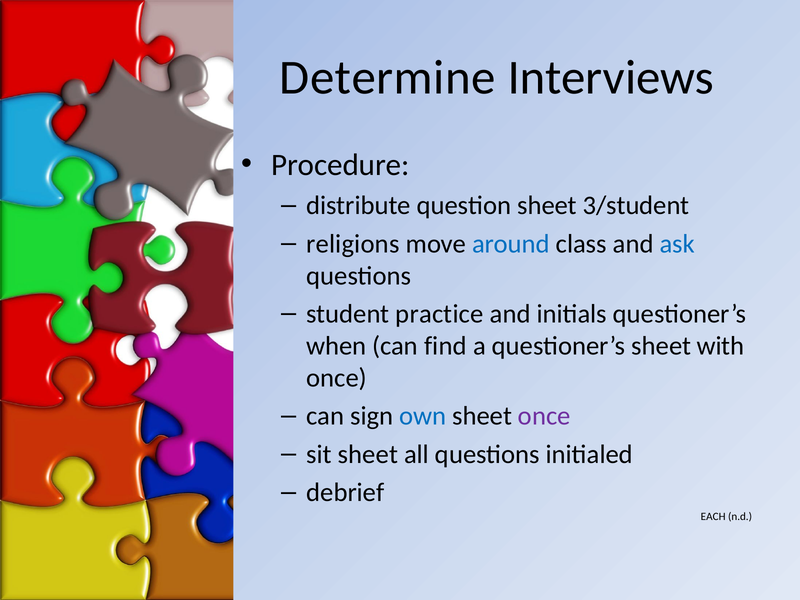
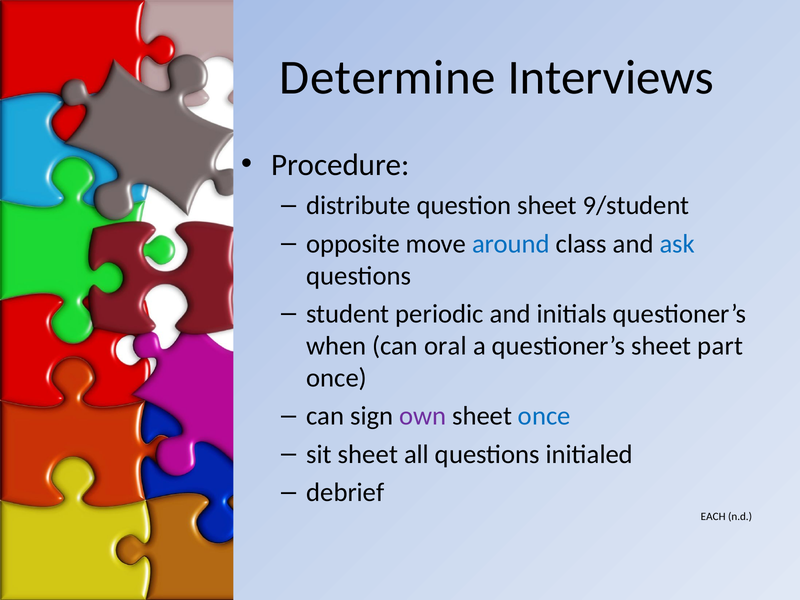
3/student: 3/student -> 9/student (636, 205)
religions: religions -> opposite (353, 244)
practice: practice -> periodic (440, 314)
find: find -> oral (445, 346)
with: with -> part (720, 346)
own colour: blue -> purple (423, 416)
once colour: purple -> blue (544, 416)
